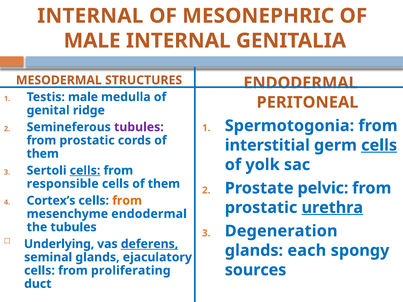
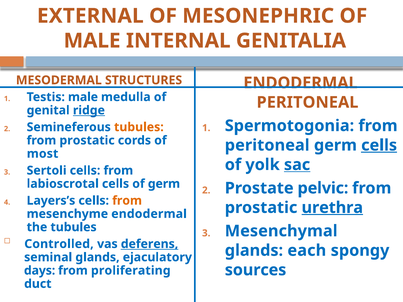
INTERNAL: INTERNAL -> EXTERNAL (90, 16)
ridge underline: none -> present (89, 110)
tubules colour: purple -> orange (139, 127)
interstitial: interstitial -> peritoneal (267, 145)
them: them -> most (43, 154)
sac underline: none -> present (297, 165)
cells underline: present -> none (85, 171)
responsible: responsible -> labioscrotal (63, 184)
cells of them: them -> germ (164, 184)
Cortex’s: Cortex’s -> Layers’s (51, 201)
Degeneration: Degeneration -> Mesenchymal (281, 231)
Underlying: Underlying -> Controlled (59, 244)
cells: cells -> days (40, 271)
